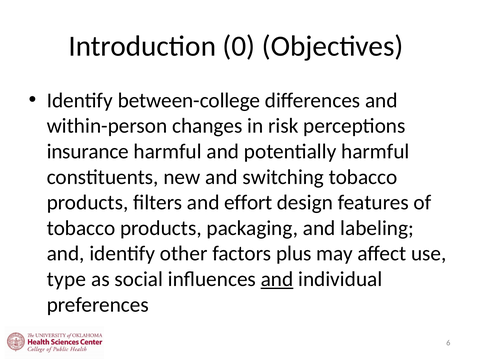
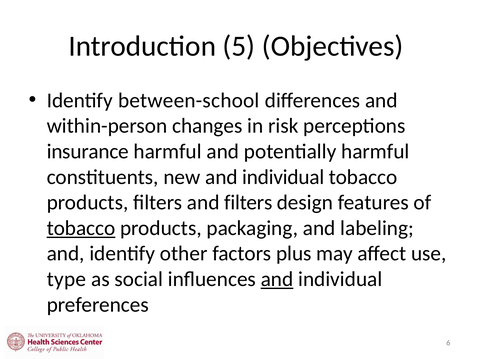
0: 0 -> 5 (239, 46)
between-college: between-college -> between-school (189, 100)
new and switching: switching -> individual (283, 177)
and effort: effort -> filters (248, 203)
tobacco underline: none -> present (81, 228)
